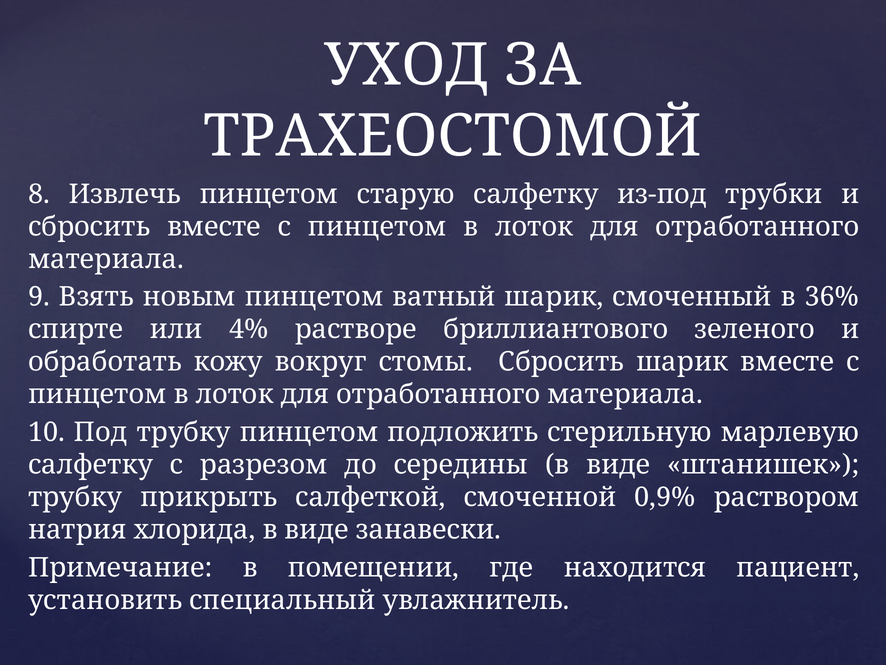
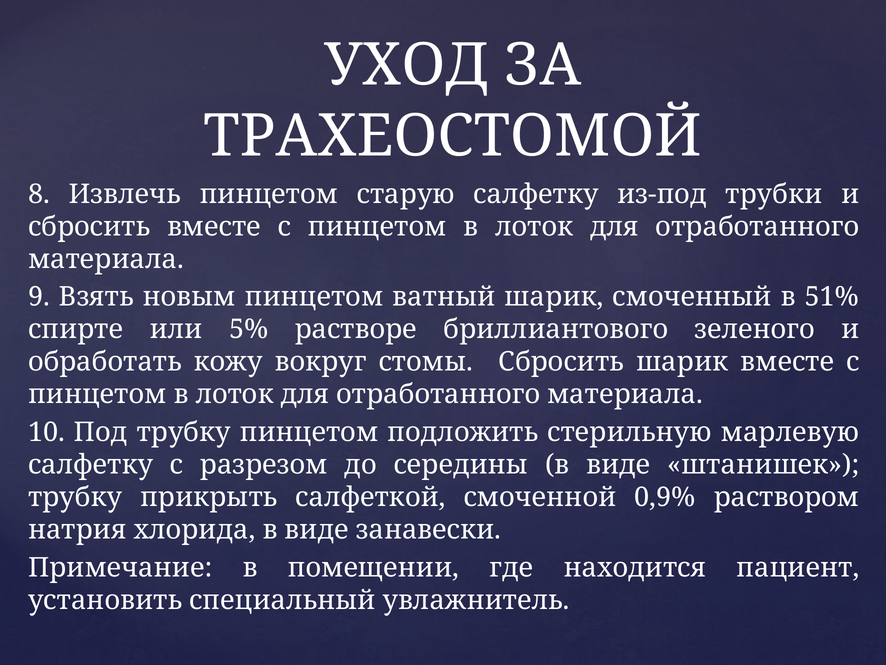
36%: 36% -> 51% (832, 297)
4%: 4% -> 5% (249, 329)
